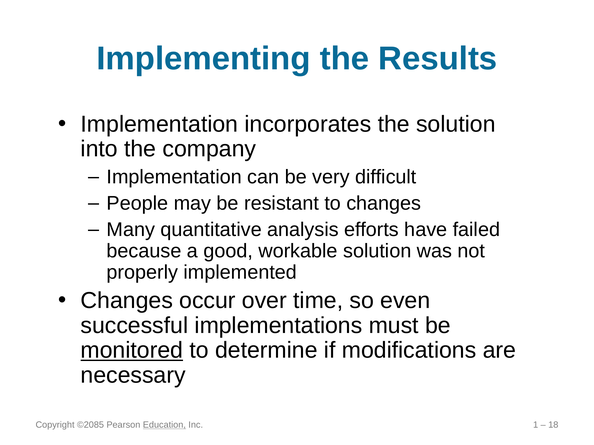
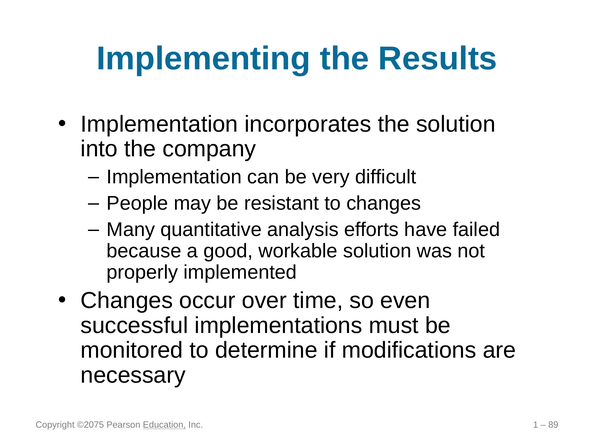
monitored underline: present -> none (132, 351)
©2085: ©2085 -> ©2075 (91, 425)
18: 18 -> 89 (553, 425)
